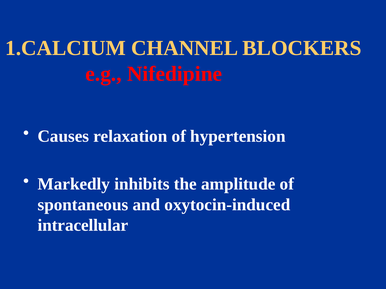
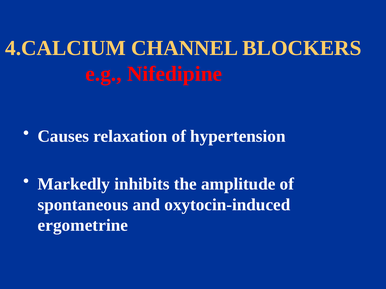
1.CALCIUM: 1.CALCIUM -> 4.CALCIUM (65, 48)
intracellular: intracellular -> ergometrine (83, 226)
